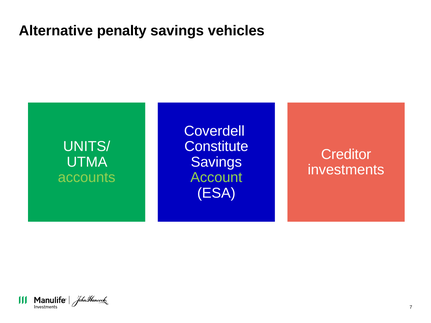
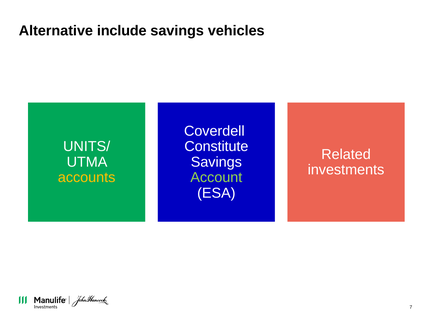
penalty: penalty -> include (122, 31)
Creditor: Creditor -> Related (346, 154)
accounts colour: light green -> yellow (87, 178)
